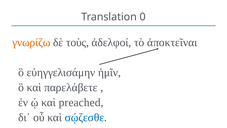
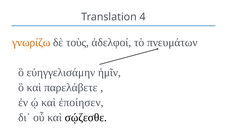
0: 0 -> 4 (143, 17)
ἀποκτεῖναι: ἀποκτεῖναι -> πνευμάτων (172, 42)
preached: preached -> ἐποίησεν (81, 102)
σῴζεσθε colour: blue -> black (86, 117)
